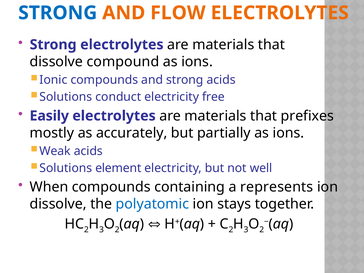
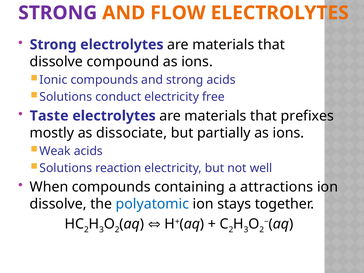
STRONG colour: blue -> purple (58, 13)
Easily: Easily -> Taste (49, 116)
accurately: accurately -> dissociate (132, 133)
element: element -> reaction (118, 168)
represents: represents -> attractions (277, 187)
